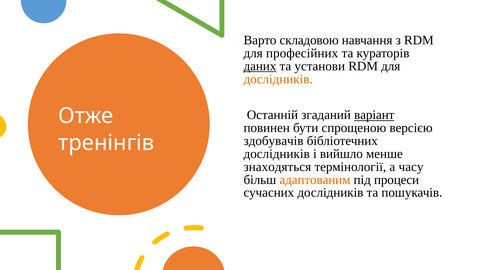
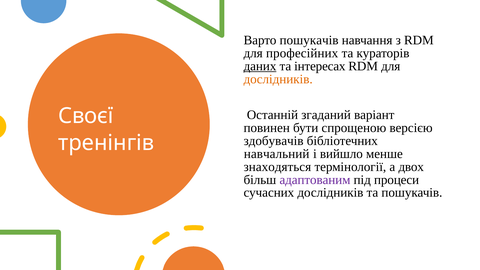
Варто складовою: складовою -> пошукачів (309, 40)
установи: установи -> інтересах (320, 66)
варіант underline: present -> none (374, 115)
Отже: Отже -> Своєї (86, 116)
дослідників: дослідників -> навчальний (277, 154)
часу: часу -> двох (411, 167)
адаптованим colour: orange -> purple (315, 180)
